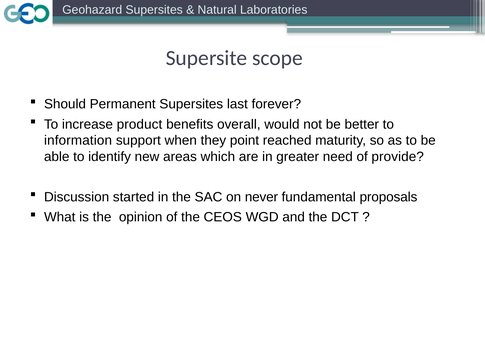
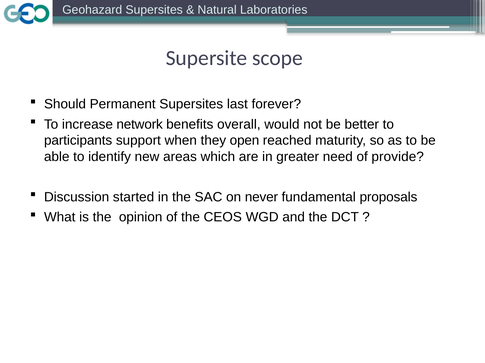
product: product -> network (140, 125)
information: information -> participants (78, 141)
point: point -> open (245, 141)
